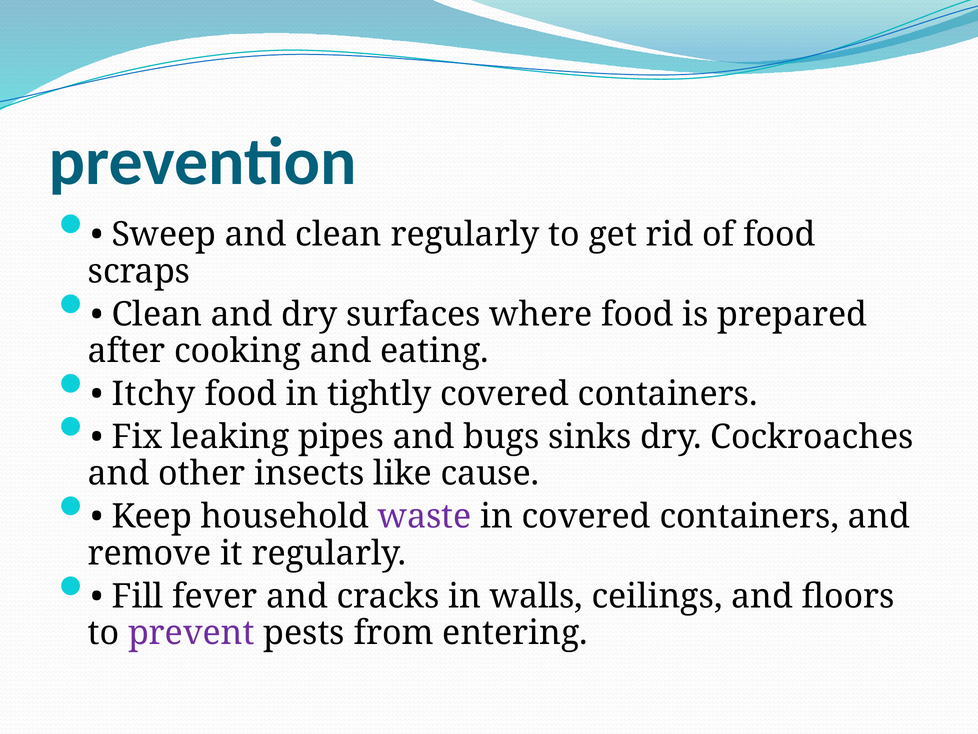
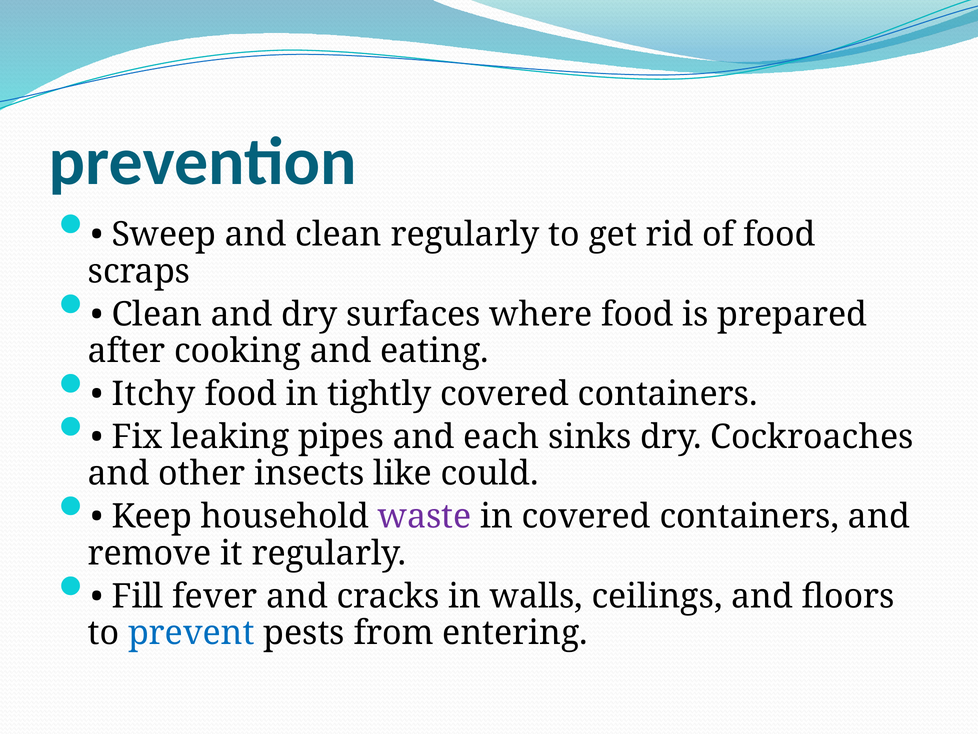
bugs: bugs -> each (502, 437)
cause: cause -> could (490, 473)
prevent colour: purple -> blue (191, 633)
